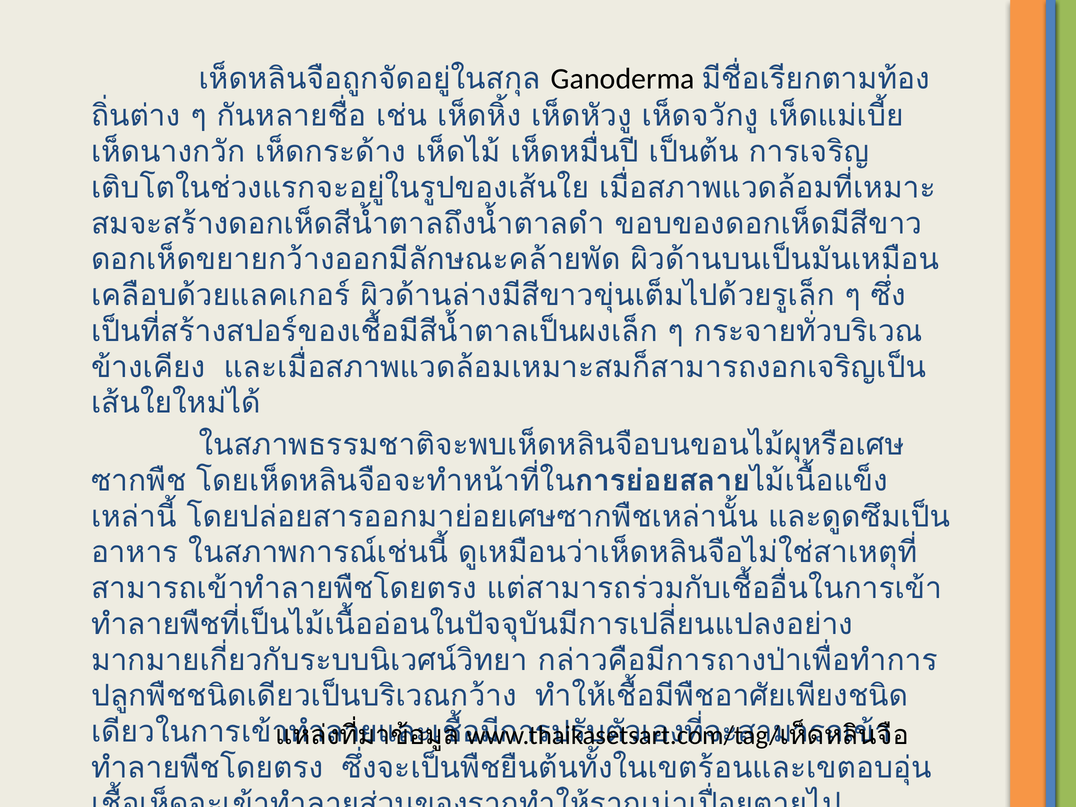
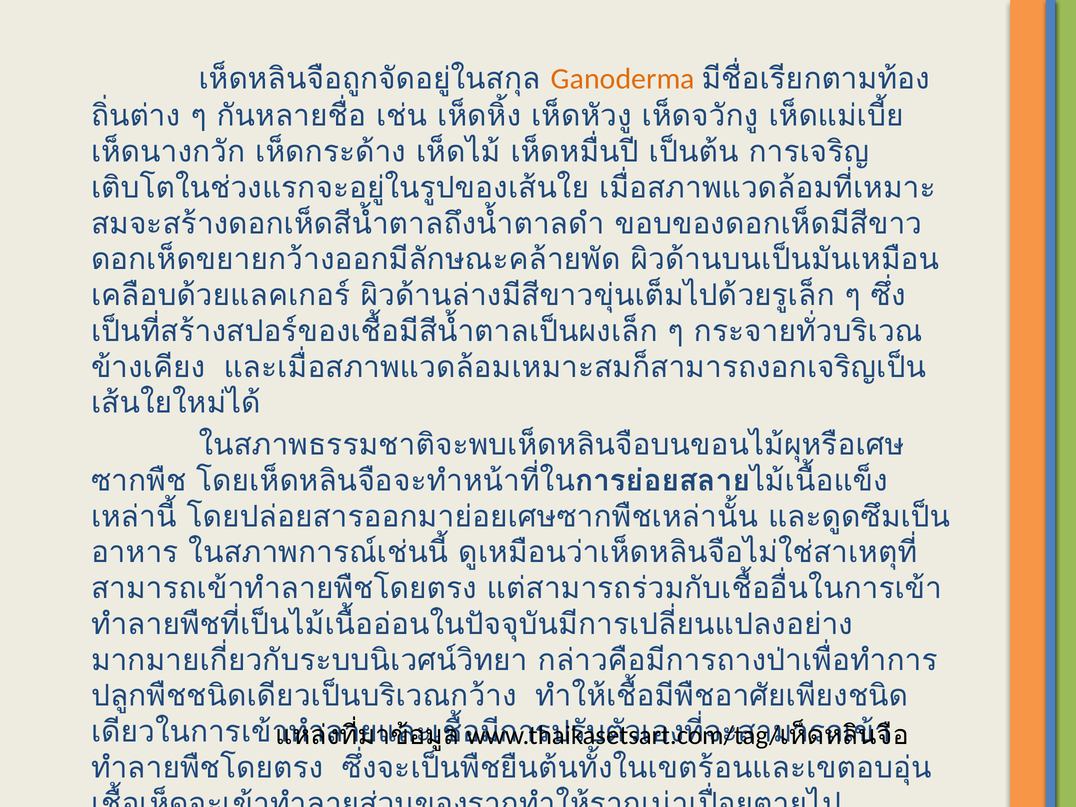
Ganoderma colour: black -> orange (623, 79)
